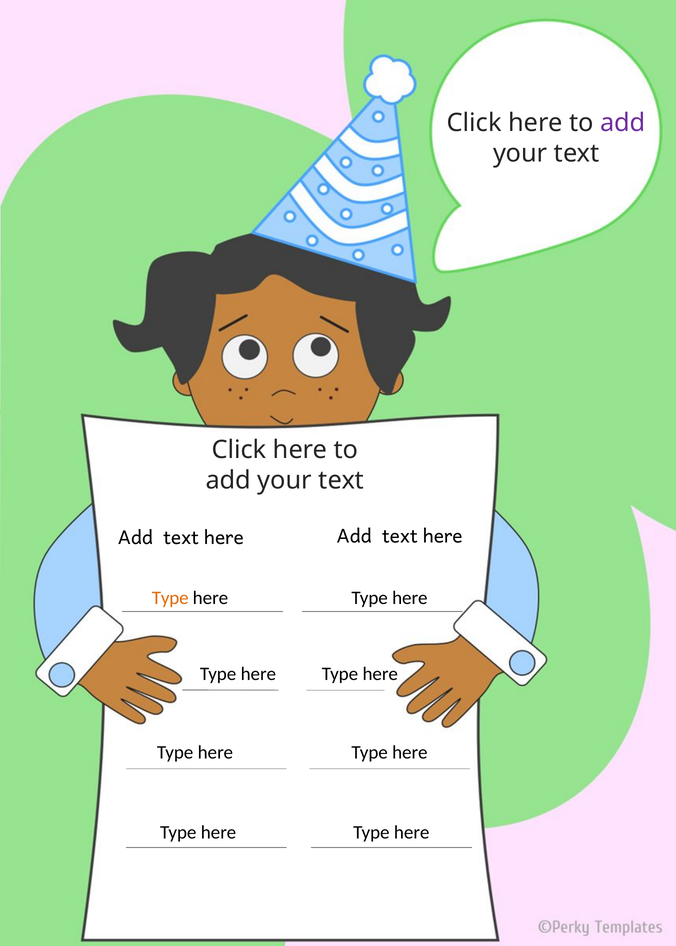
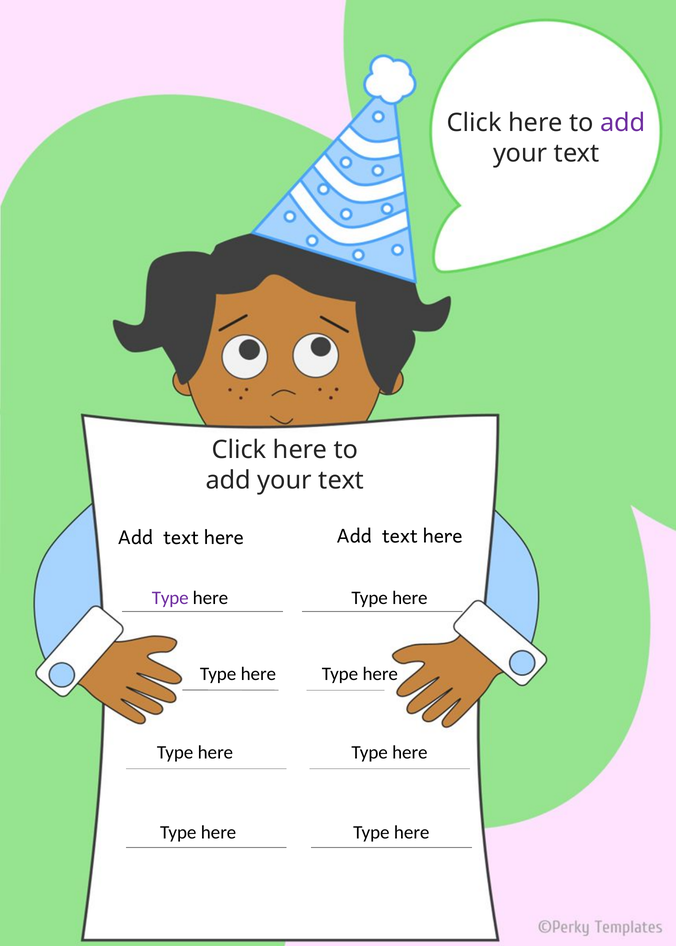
Type colour: orange -> purple (170, 598)
